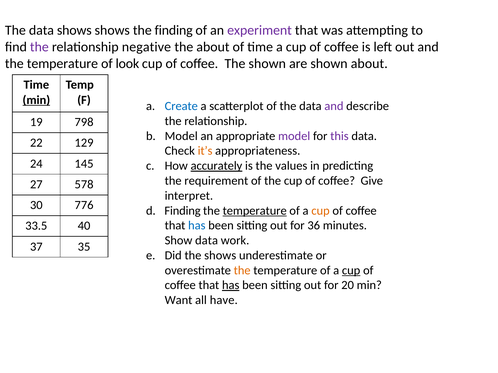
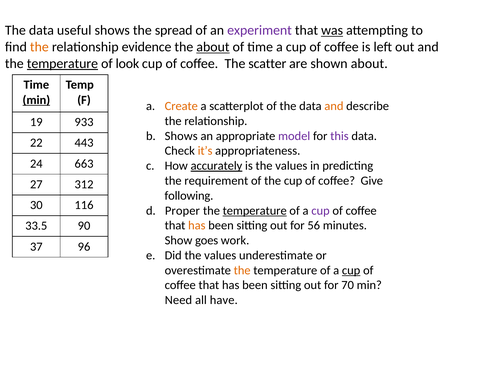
data shows: shows -> useful (74, 30)
the finding: finding -> spread (174, 30)
was underline: none -> present (332, 30)
the colour: purple -> orange (39, 47)
negative: negative -> evidence (147, 47)
about underline: none -> present (213, 47)
temperature underline: none -> present (62, 64)
The shown: shown -> scatter (267, 64)
Create colour: blue -> orange (181, 106)
and colour: purple -> orange (334, 106)
798: 798 -> 933 (84, 122)
Model: Model -> Shows (181, 136)
129: 129 -> 443 (84, 143)
145: 145 -> 663 (84, 164)
578: 578 -> 312 (84, 185)
interpret: interpret -> following (189, 196)
776: 776 -> 116 (84, 205)
Finding: Finding -> Proper (182, 211)
cup colour: orange -> purple (321, 211)
has colour: blue -> orange (197, 226)
36: 36 -> 56 (314, 226)
40: 40 -> 90 (84, 226)
Show data: data -> goes (207, 241)
35: 35 -> 96 (84, 247)
Did the shows: shows -> values (220, 256)
has underline: present -> none (231, 286)
20: 20 -> 70 (348, 286)
Want: Want -> Need (178, 300)
